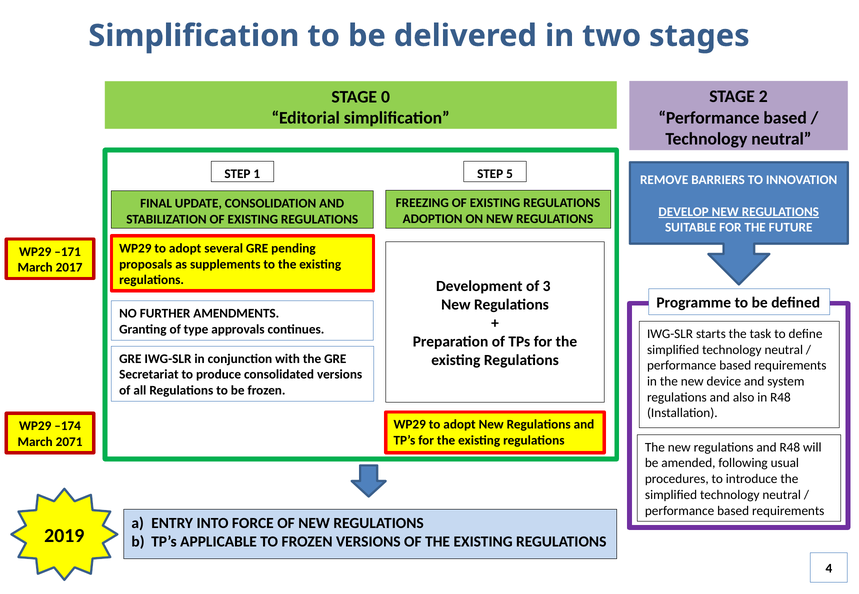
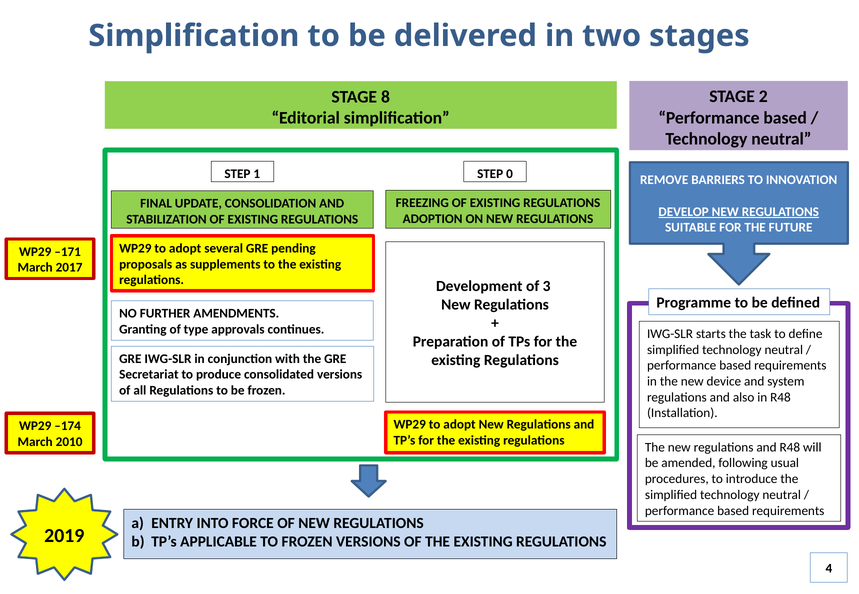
0: 0 -> 8 (385, 97)
5: 5 -> 0 (510, 174)
2071: 2071 -> 2010 (69, 442)
